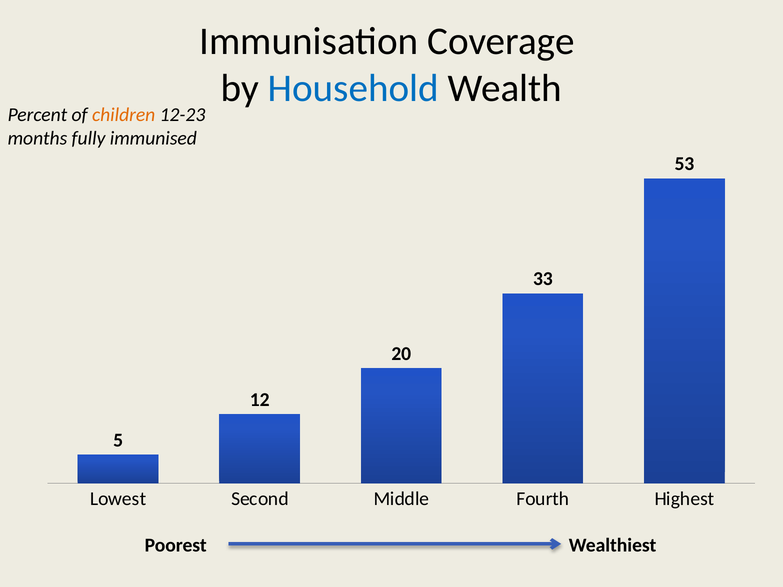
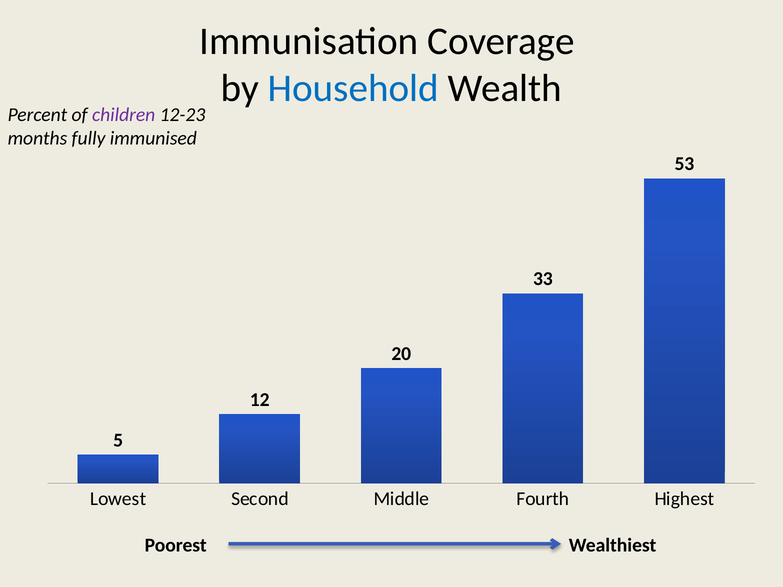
children colour: orange -> purple (124, 115)
